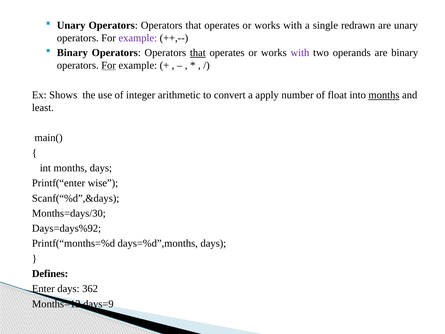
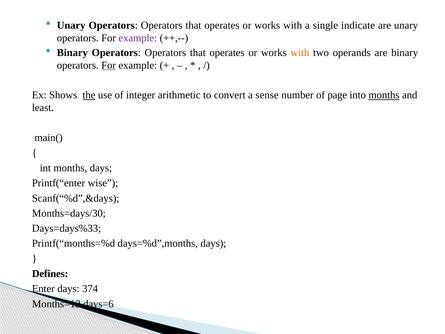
redrawn: redrawn -> indicate (358, 25)
that underline: present -> none (198, 53)
with colour: purple -> orange (300, 53)
the underline: none -> present (89, 95)
apply: apply -> sense (267, 95)
float: float -> page (337, 95)
Days=days%92: Days=days%92 -> Days=days%33 (66, 228)
362: 362 -> 374 (90, 289)
days=9: days=9 -> days=6 (98, 304)
